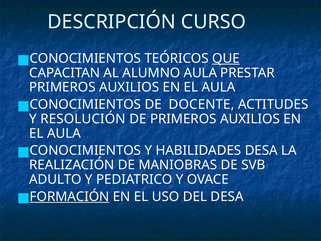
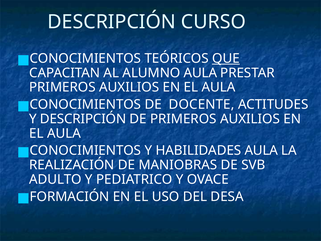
Y RESOLUCIÓN: RESOLUCIÓN -> DESCRIPCIÓN (83, 119)
HABILIDADES DESA: DESA -> AULA (261, 150)
FORMACIÓN underline: present -> none (70, 196)
